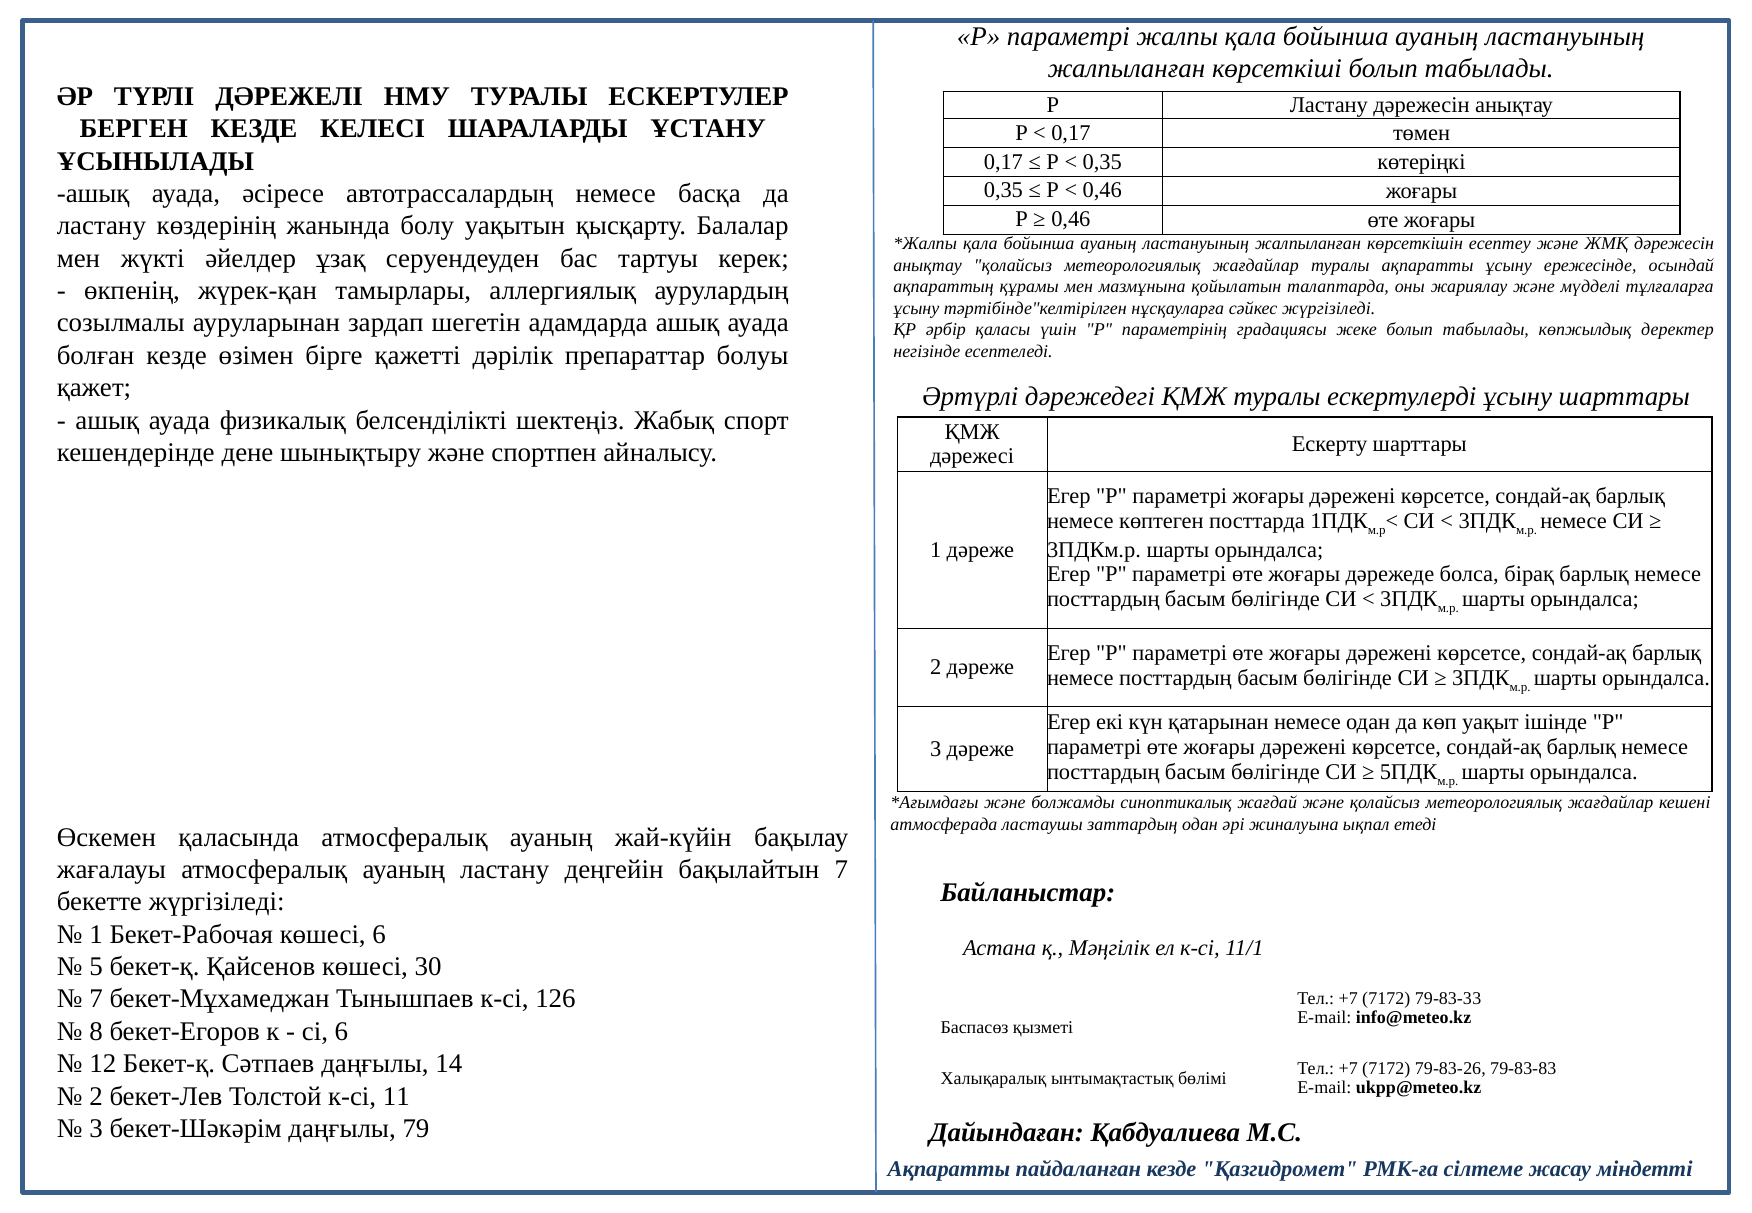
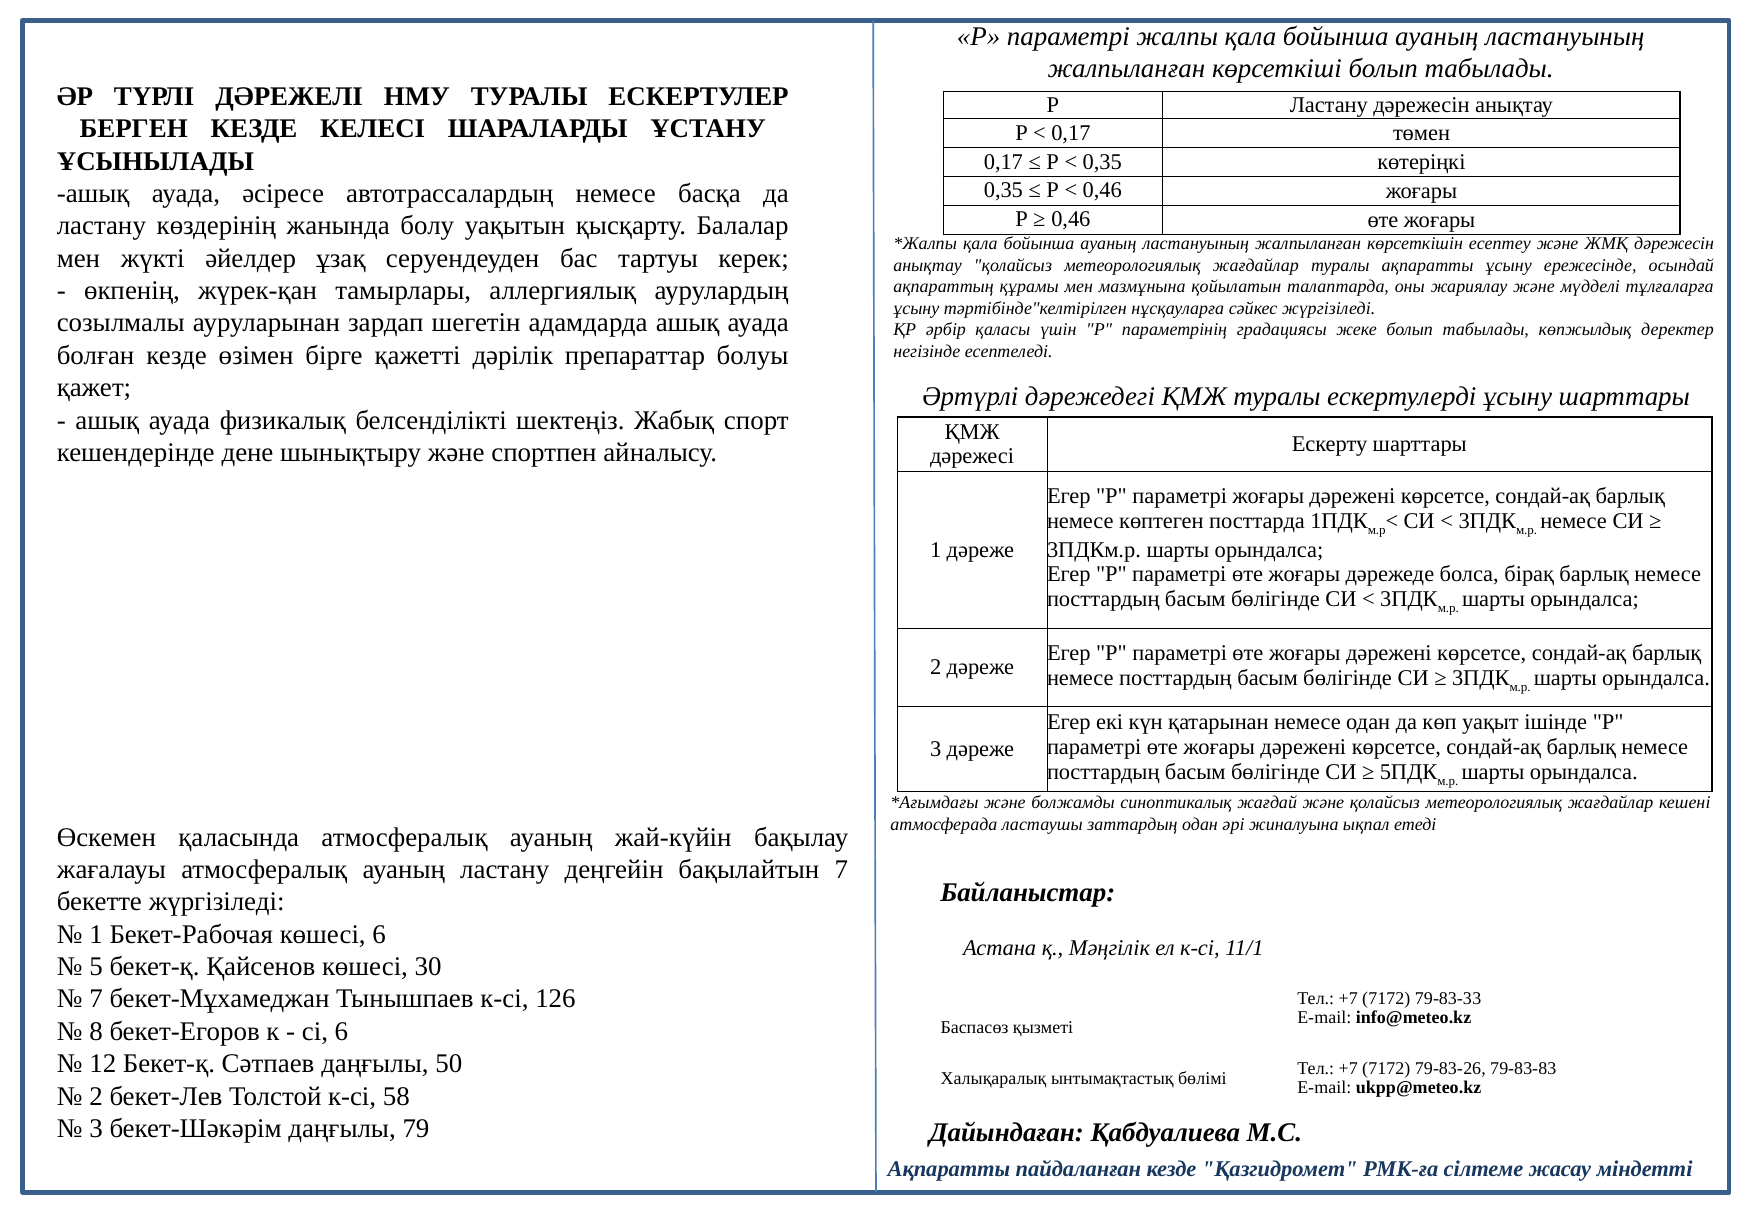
14: 14 -> 50 (449, 1064)
11: 11 -> 58 (396, 1096)
